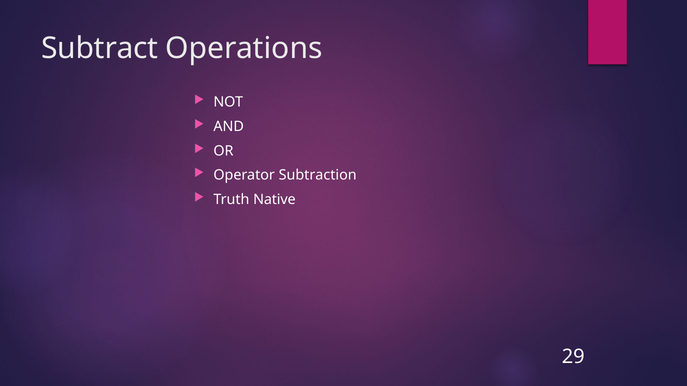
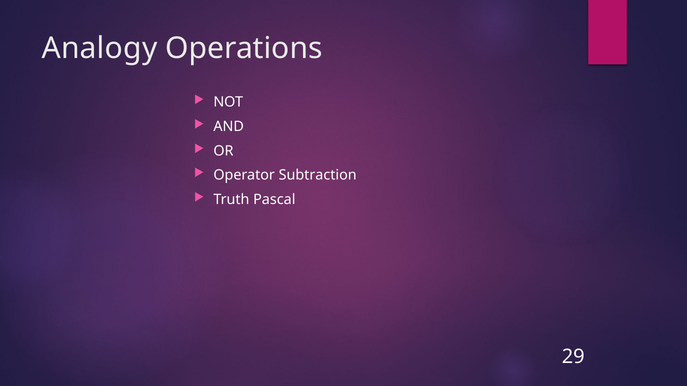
Subtract: Subtract -> Analogy (99, 48)
Native: Native -> Pascal (274, 200)
